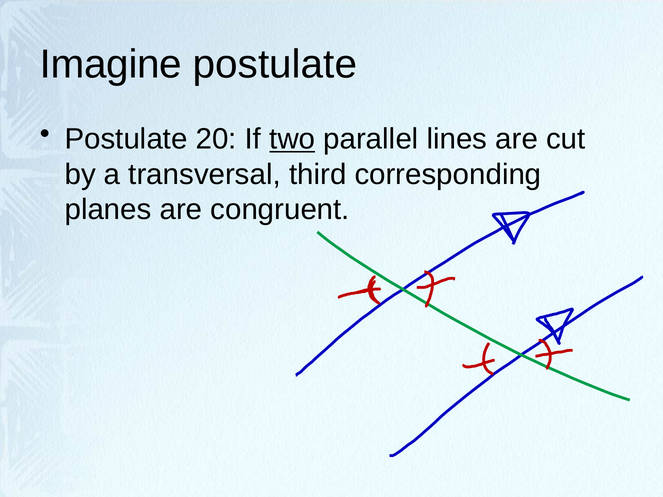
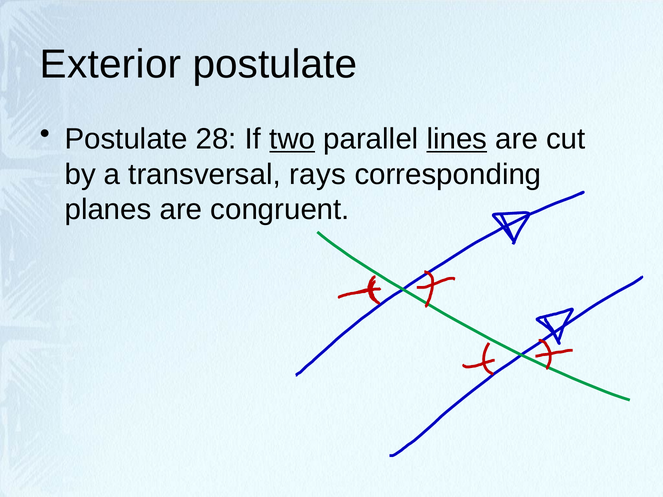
Imagine: Imagine -> Exterior (111, 64)
20: 20 -> 28 (216, 139)
lines underline: none -> present (457, 139)
third: third -> rays (318, 174)
